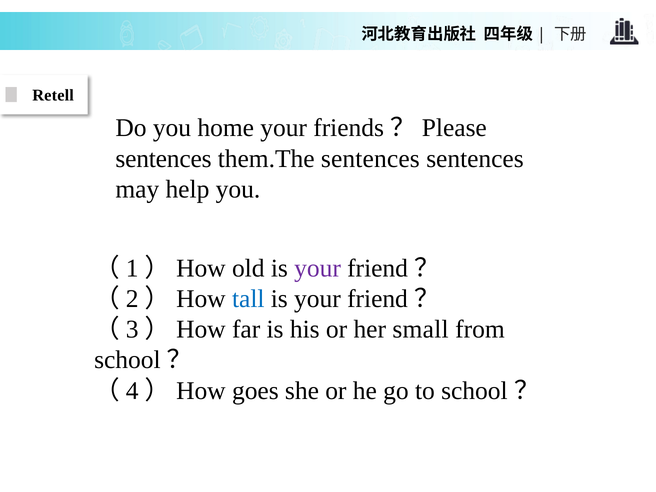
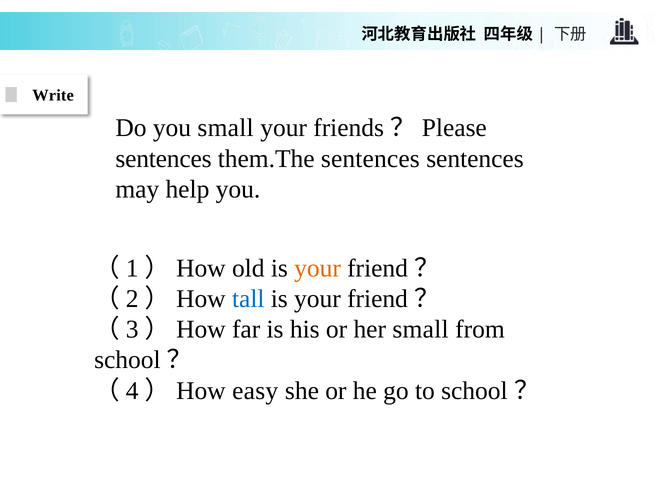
Retell: Retell -> Write (53, 96)
you home: home -> small (226, 128)
your colour: purple -> orange (318, 268)
goes: goes -> easy (255, 391)
